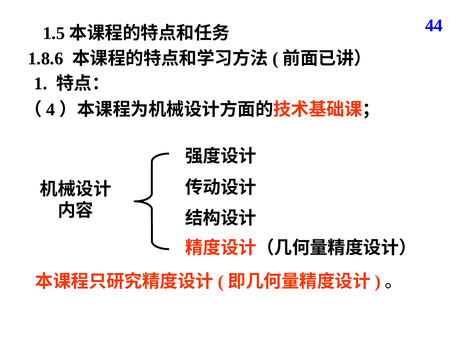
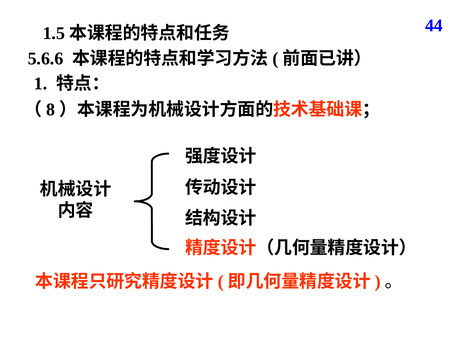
1.8.6: 1.8.6 -> 5.6.6 (45, 59)
4: 4 -> 8 (51, 110)
